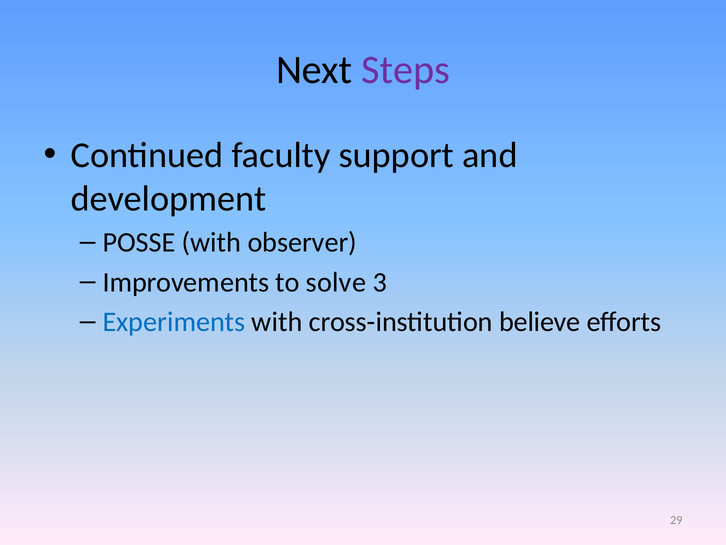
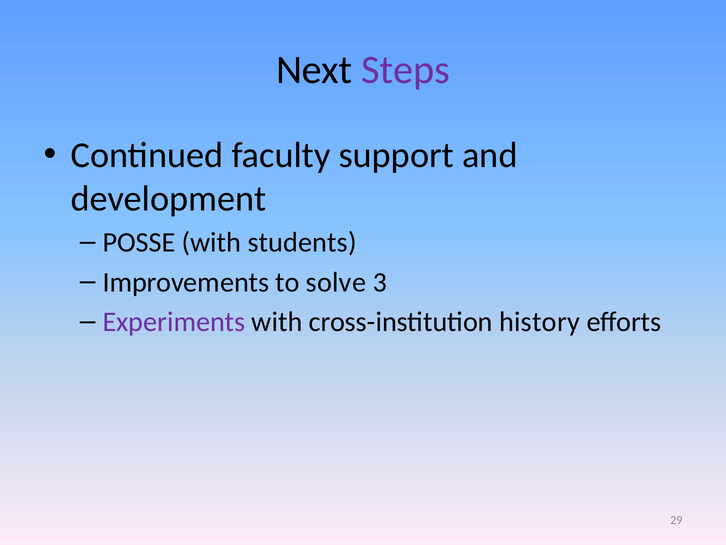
observer: observer -> students (302, 242)
Experiments colour: blue -> purple (174, 321)
believe: believe -> history (540, 321)
